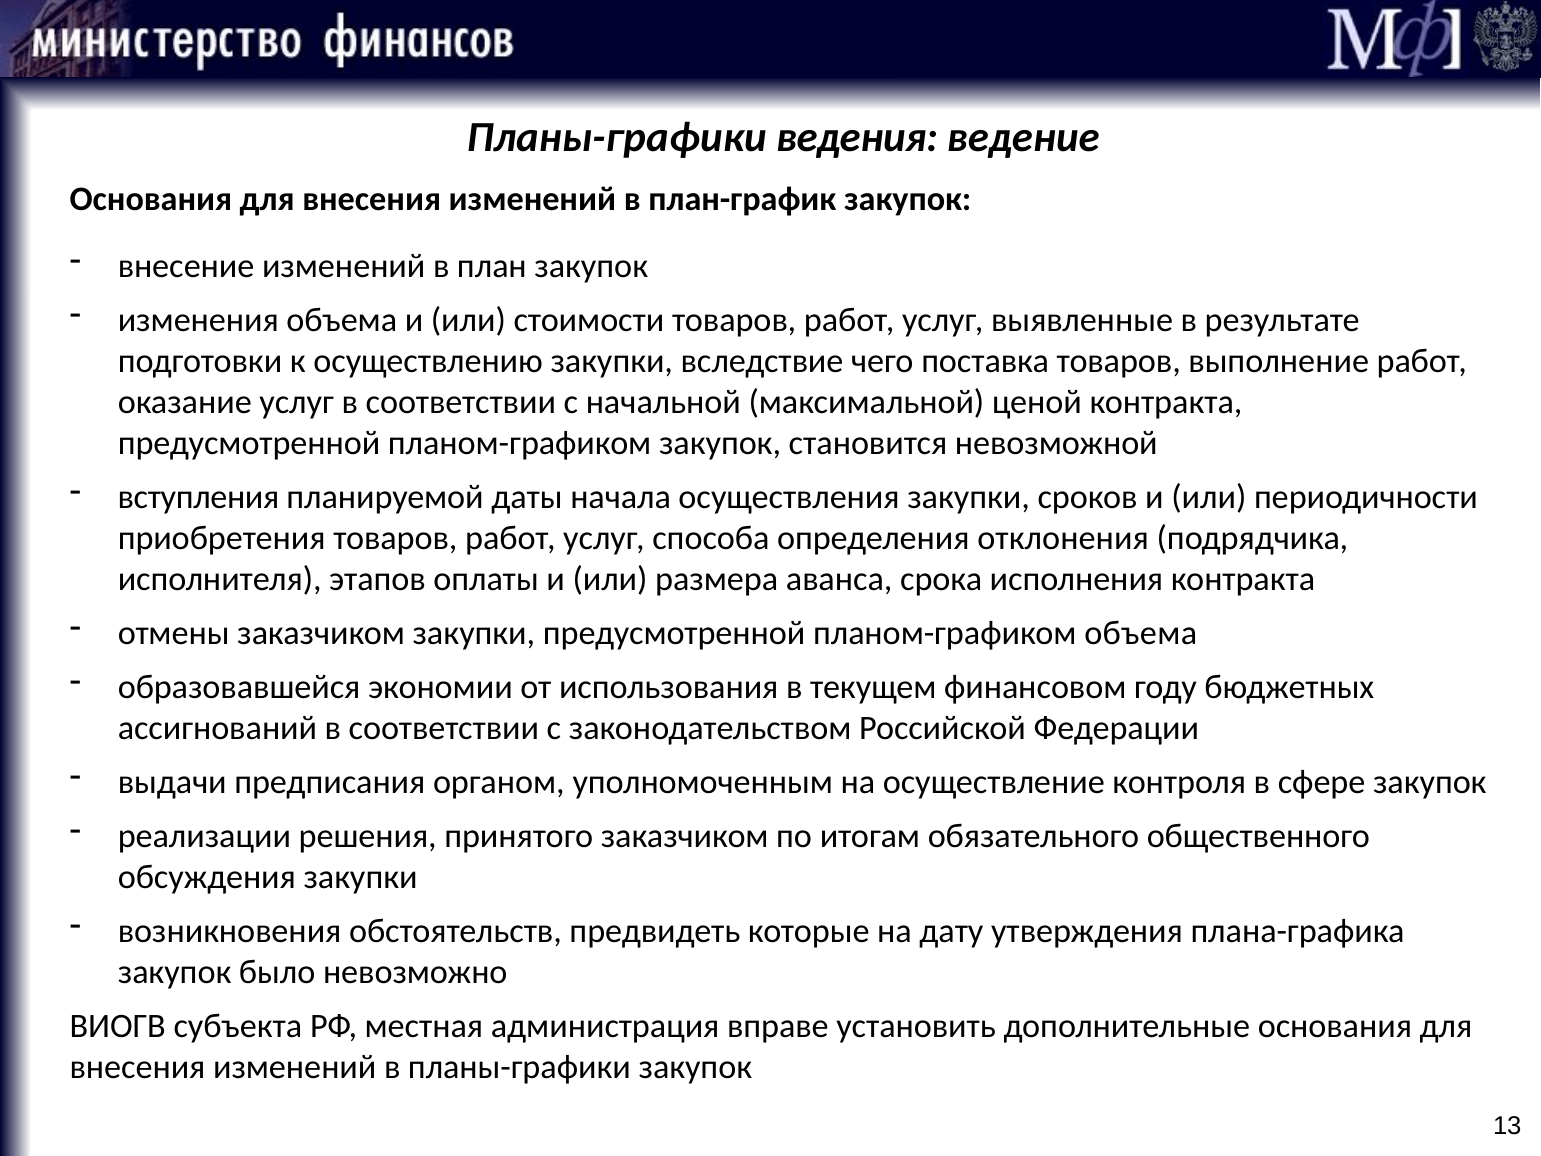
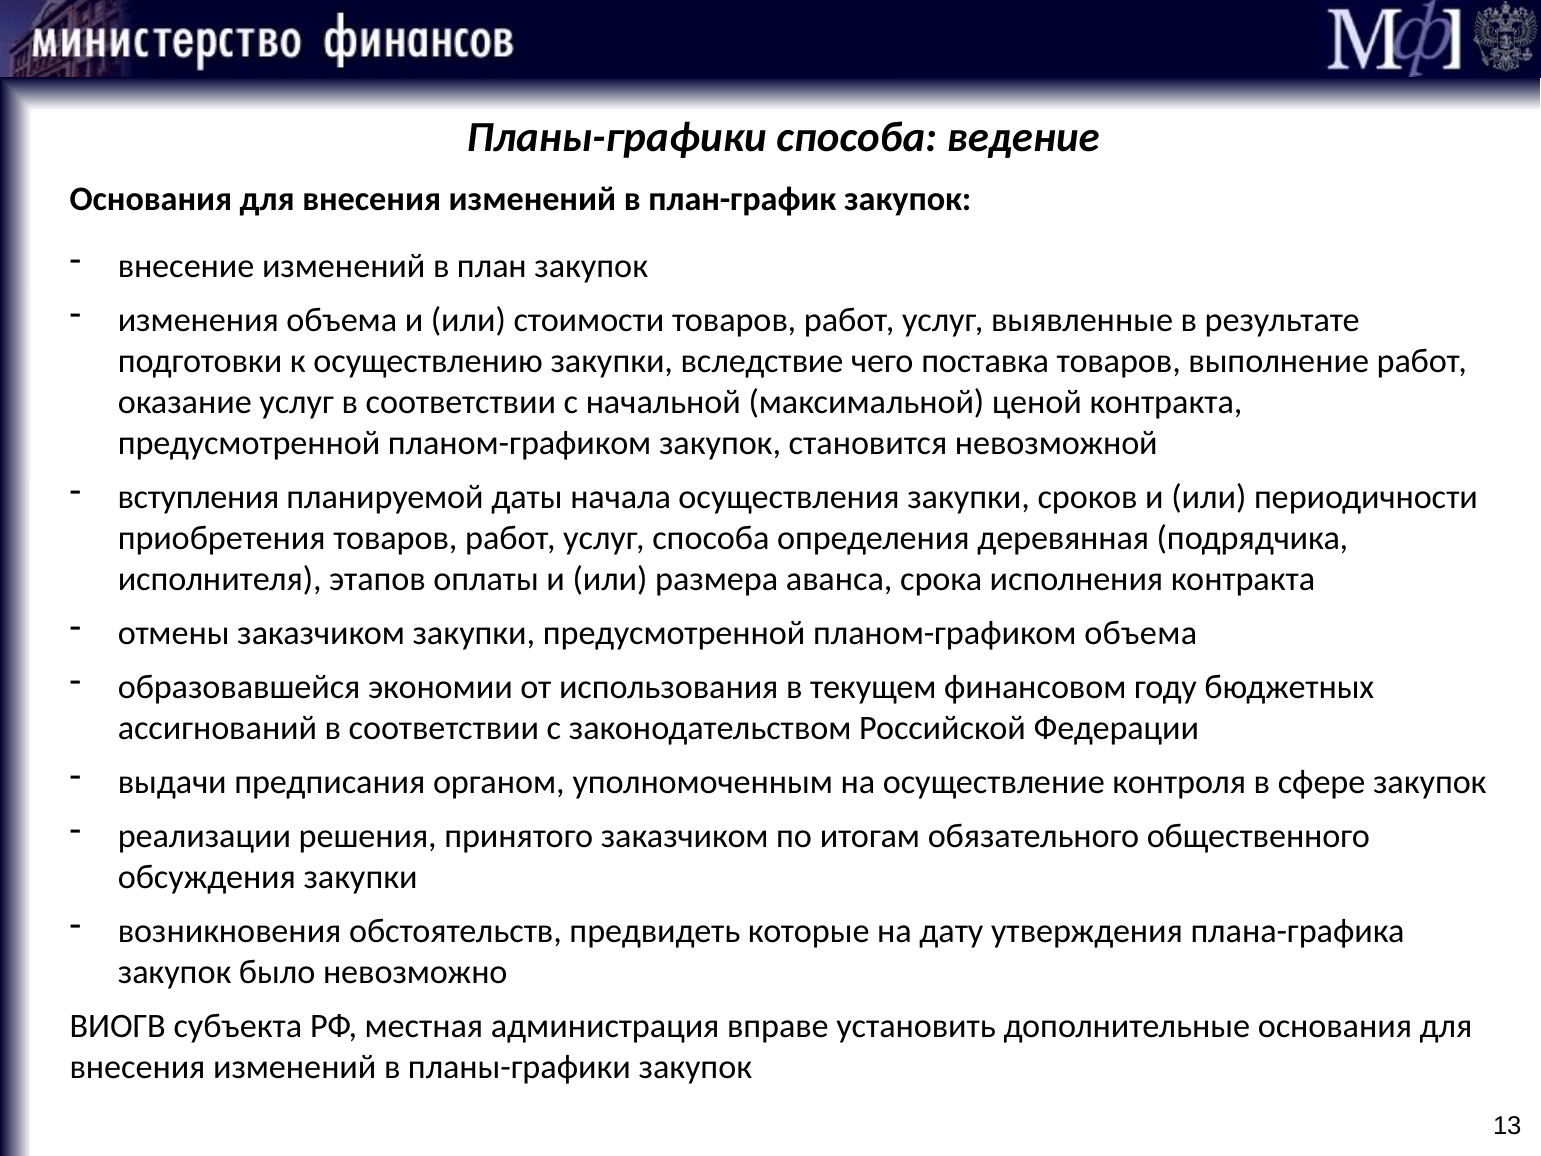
Планы-графики ведения: ведения -> способа (857, 137)
отклонения: отклонения -> деревянная (1063, 538)
